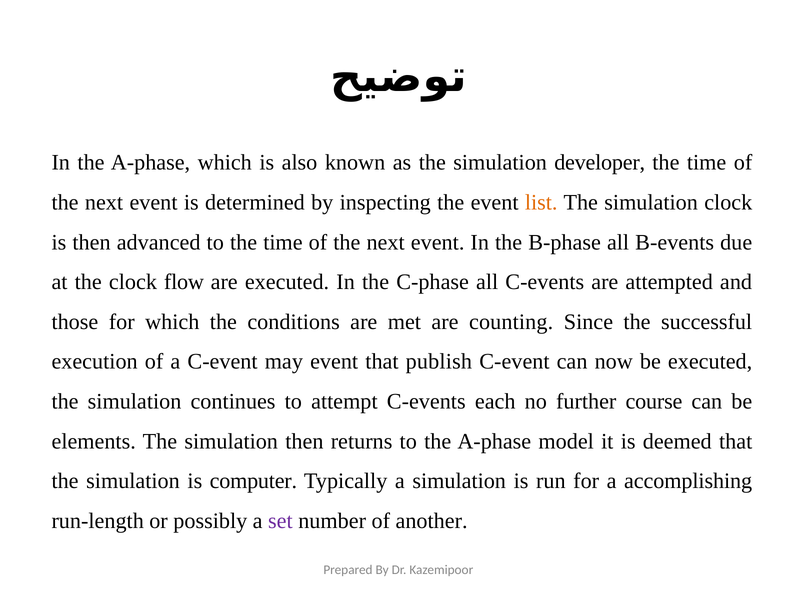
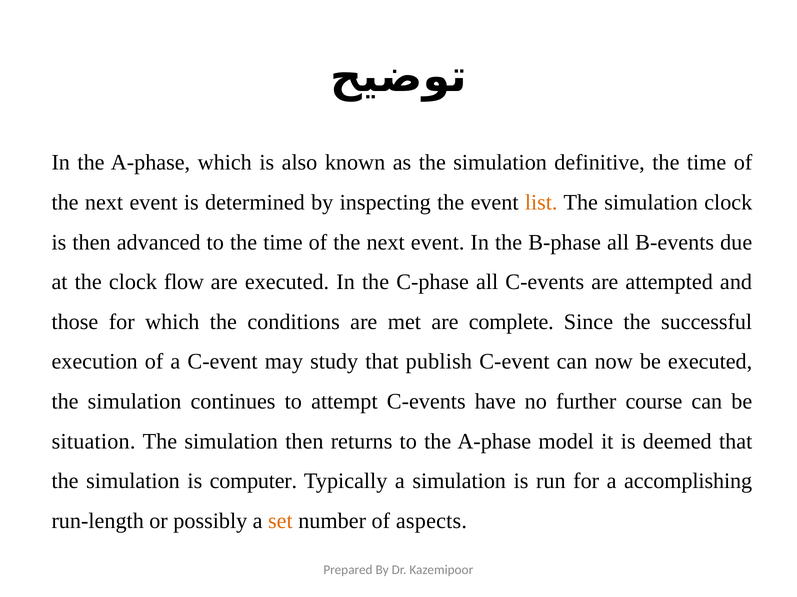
developer: developer -> definitive (600, 163)
counting: counting -> complete (511, 322)
may event: event -> study (334, 362)
each: each -> have (495, 402)
elements: elements -> situation (94, 442)
set colour: purple -> orange (280, 522)
another: another -> aspects (431, 522)
